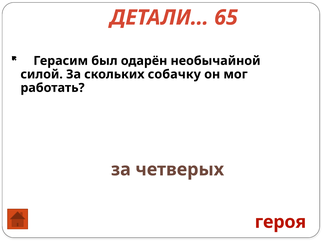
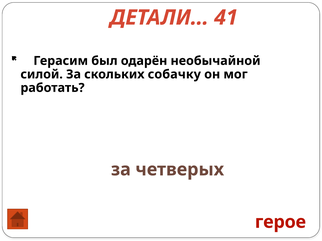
65: 65 -> 41 (226, 18)
героя: героя -> герое (280, 222)
